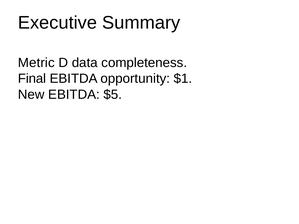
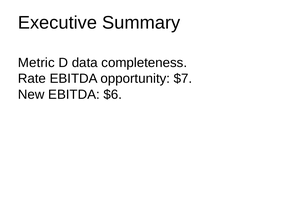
Final: Final -> Rate (32, 79)
$1: $1 -> $7 (183, 79)
$5: $5 -> $6 (113, 95)
